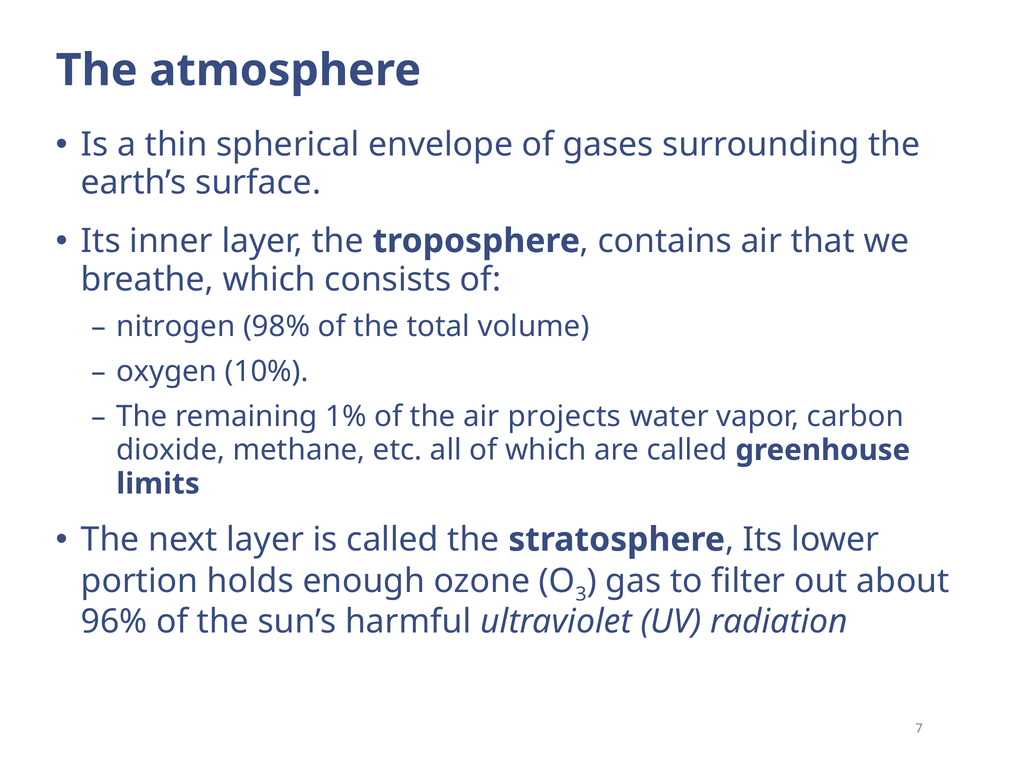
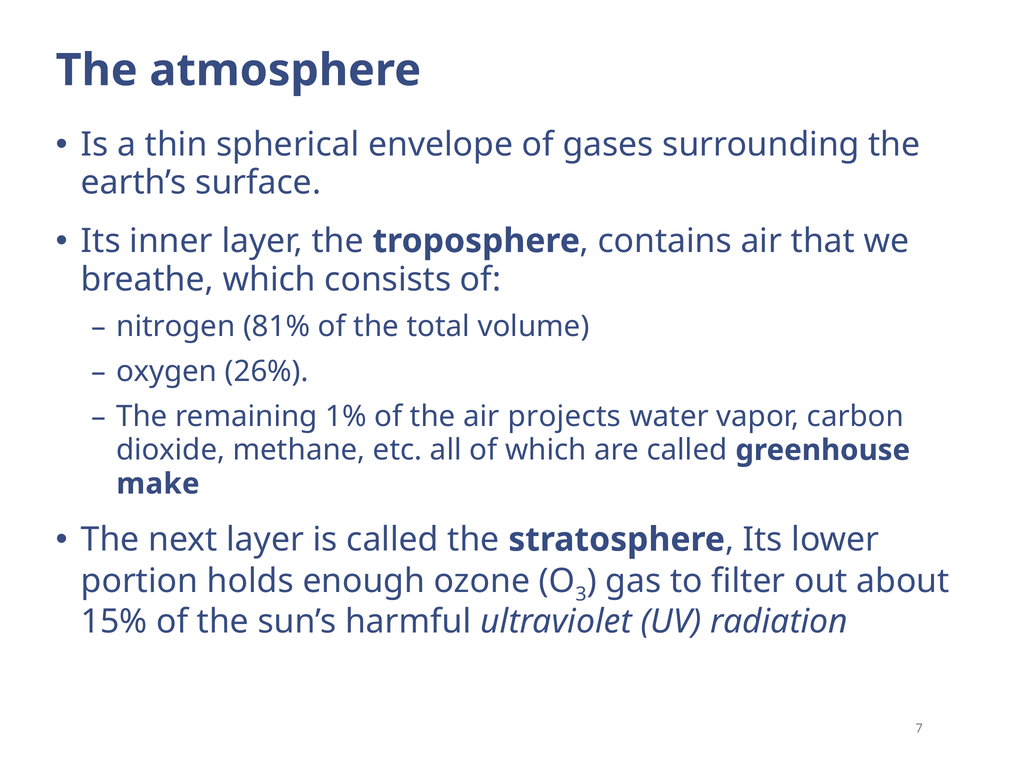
98%: 98% -> 81% (277, 327)
10%: 10% -> 26% (267, 372)
limits: limits -> make (158, 484)
96%: 96% -> 15% (114, 622)
